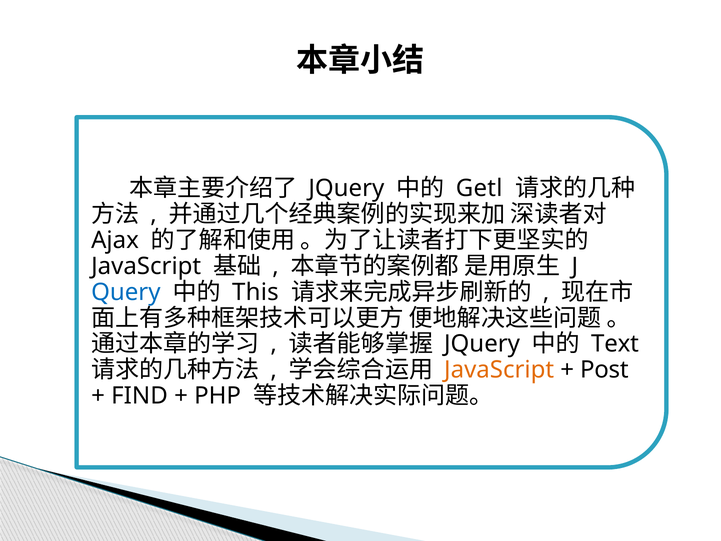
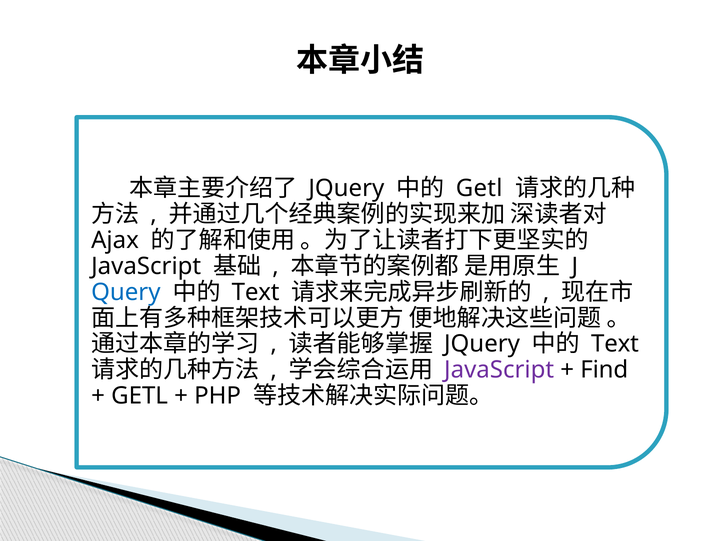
This: This -> Text (256, 292)
JavaScript colour: orange -> purple (499, 370)
Post: Post -> Find (604, 370)
FIND: FIND -> GETL (140, 396)
